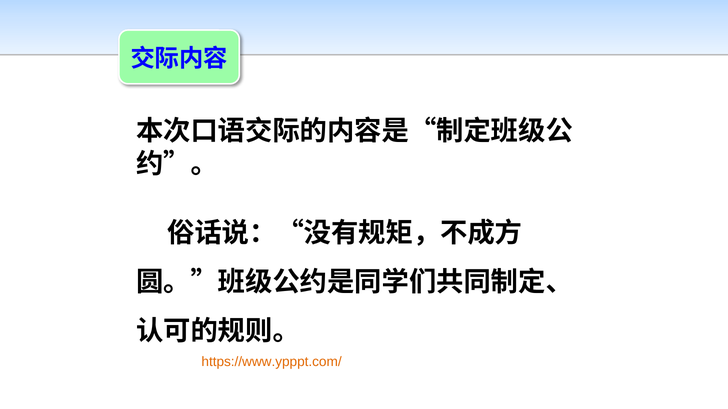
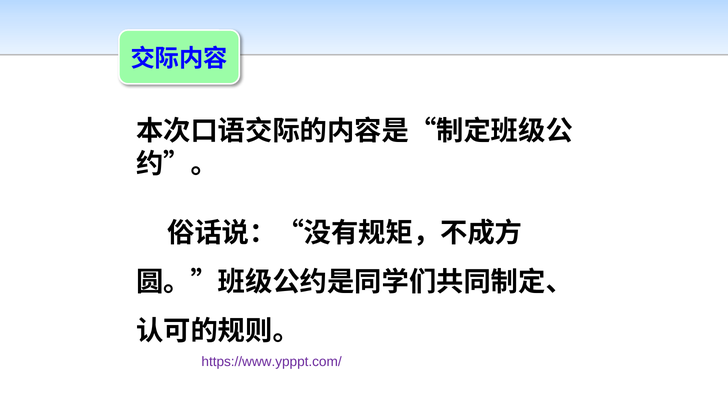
https://www.ypppt.com/ colour: orange -> purple (272, 362)
